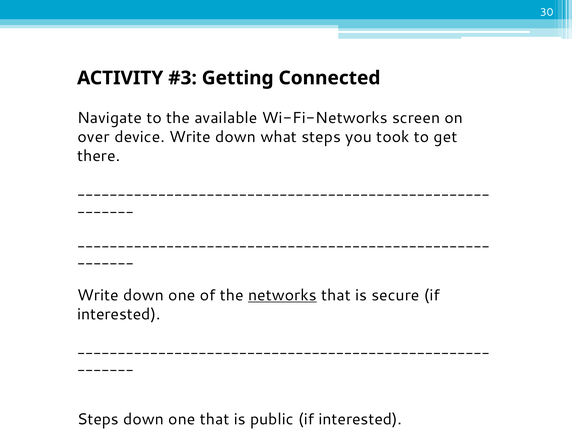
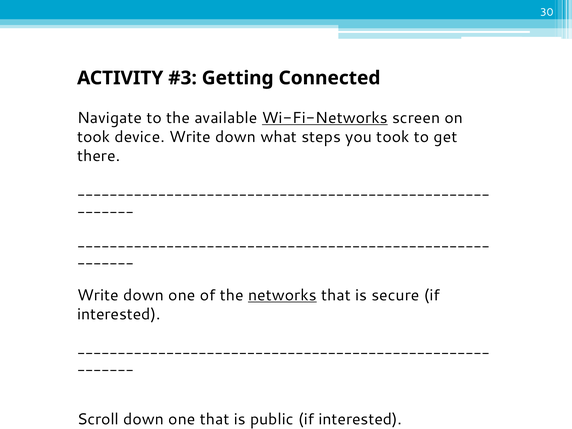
Wi-Fi-Networks underline: none -> present (325, 118)
over: over -> took (94, 137)
Steps: Steps -> Scroll (98, 419)
